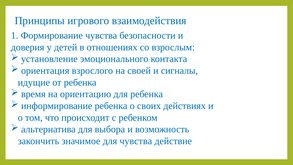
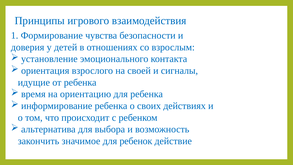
для чувства: чувства -> ребенок (136, 141)
